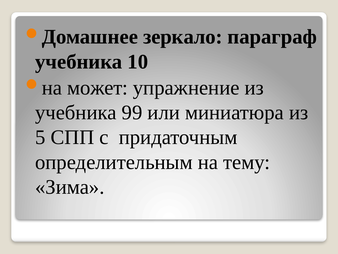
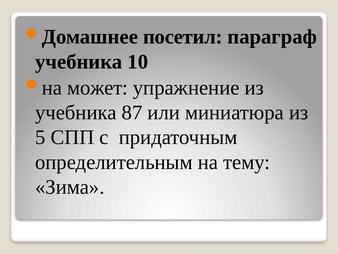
зеркало: зеркало -> посетил (183, 37)
99: 99 -> 87 (132, 112)
